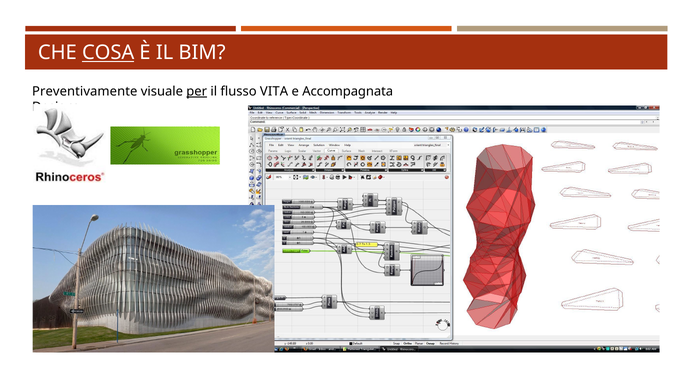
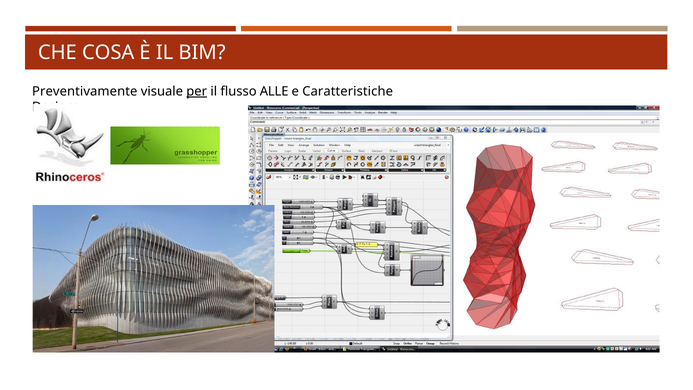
COSA underline: present -> none (108, 53)
VITA: VITA -> ALLE (274, 91)
Accompagnata: Accompagnata -> Caratteristiche (348, 91)
